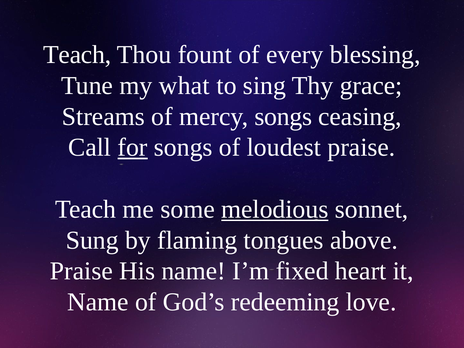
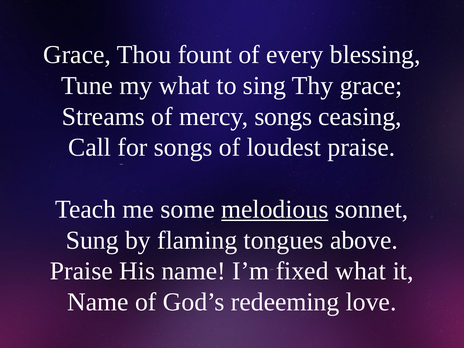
Teach: Teach -> Grace (77, 55)
for underline: present -> none (133, 147)
fixed heart: heart -> what (361, 271)
